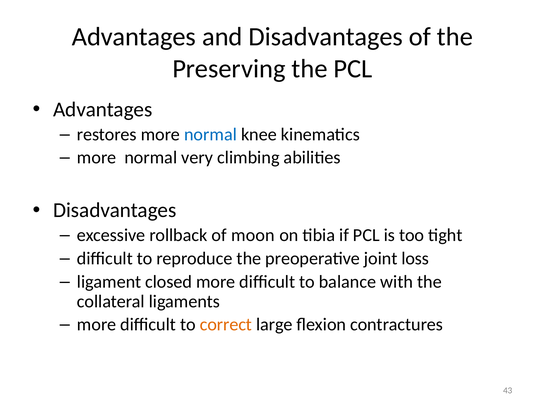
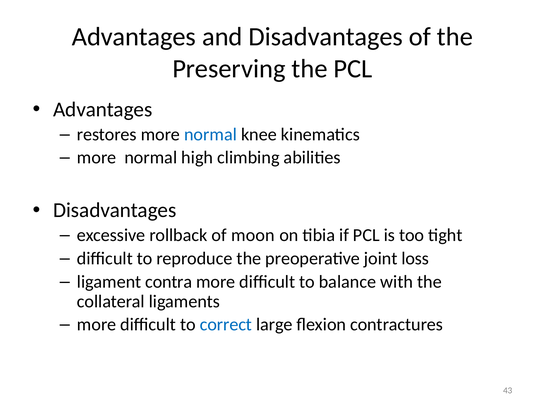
very: very -> high (197, 158)
closed: closed -> contra (169, 282)
correct colour: orange -> blue (226, 324)
